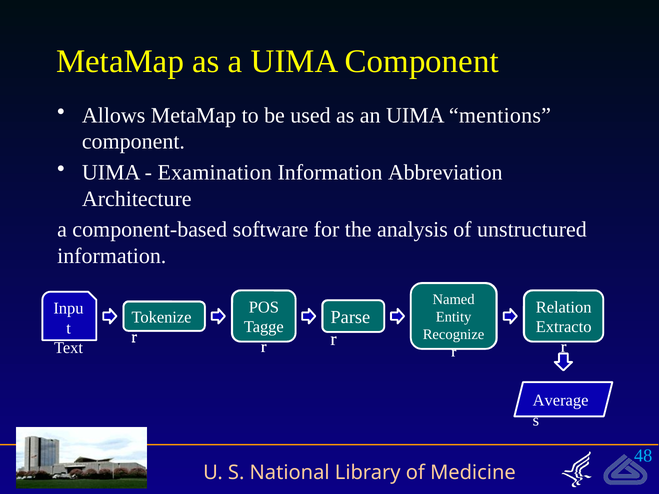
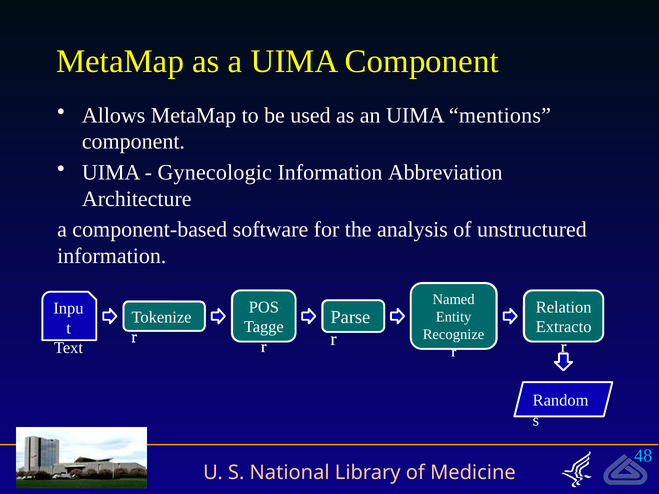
Examination: Examination -> Gynecologic (215, 172)
Average: Average -> Random (561, 401)
